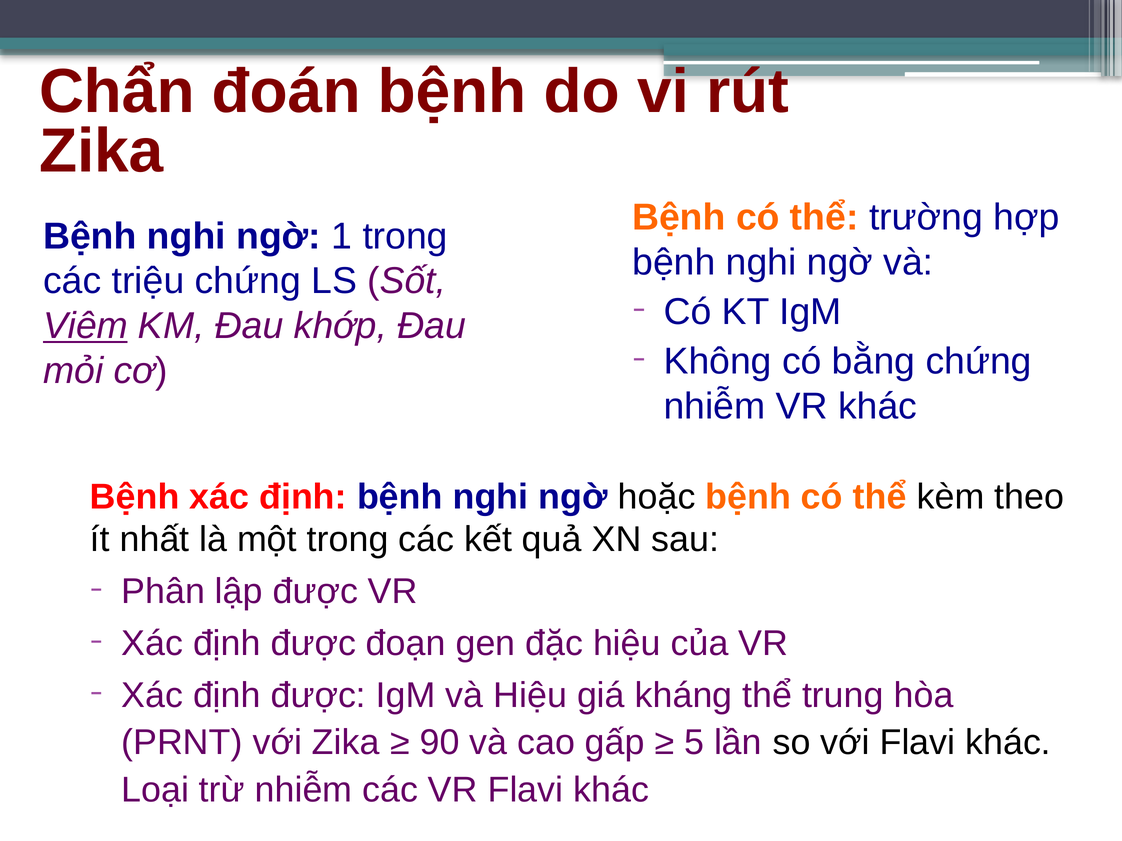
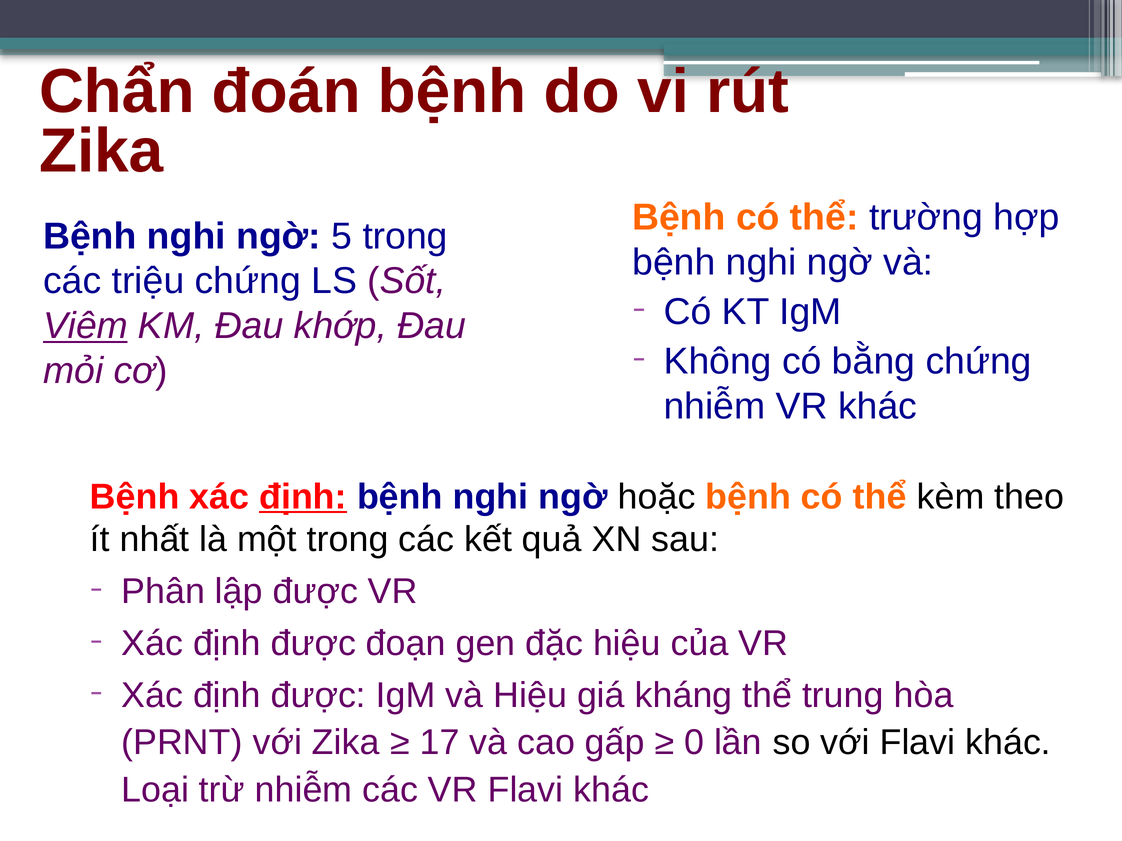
1: 1 -> 5 (342, 236)
định underline: none -> present (303, 497)
90: 90 -> 17 (439, 743)
5: 5 -> 0 (694, 743)
